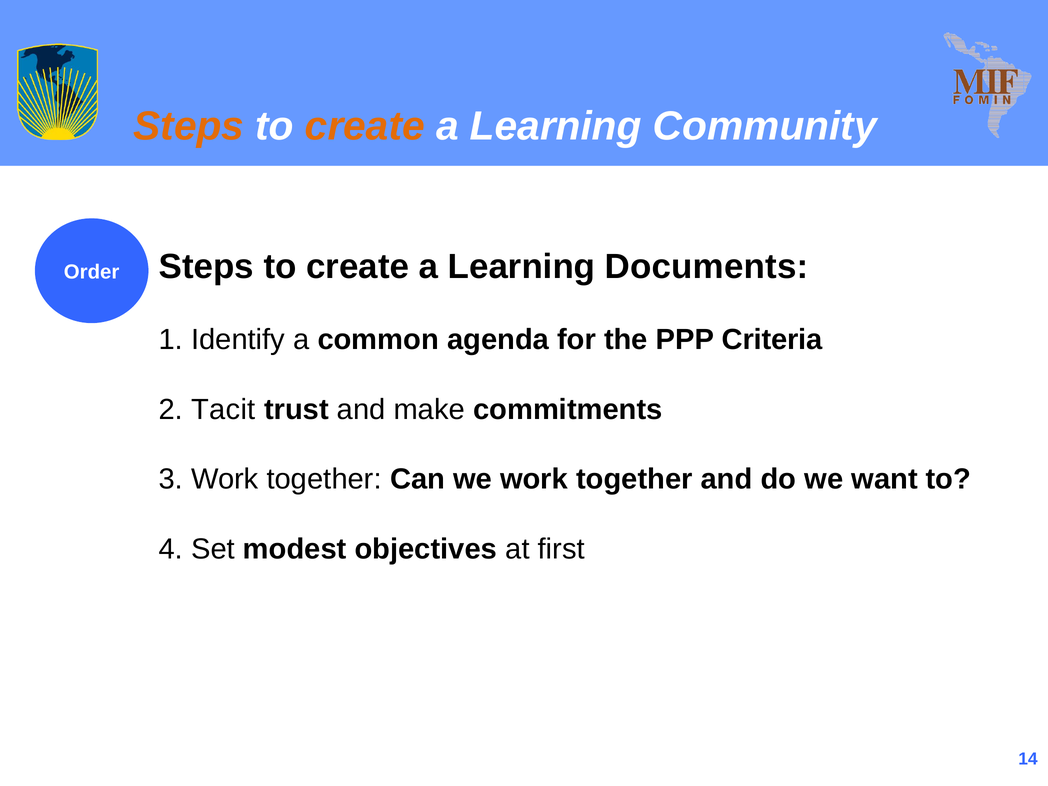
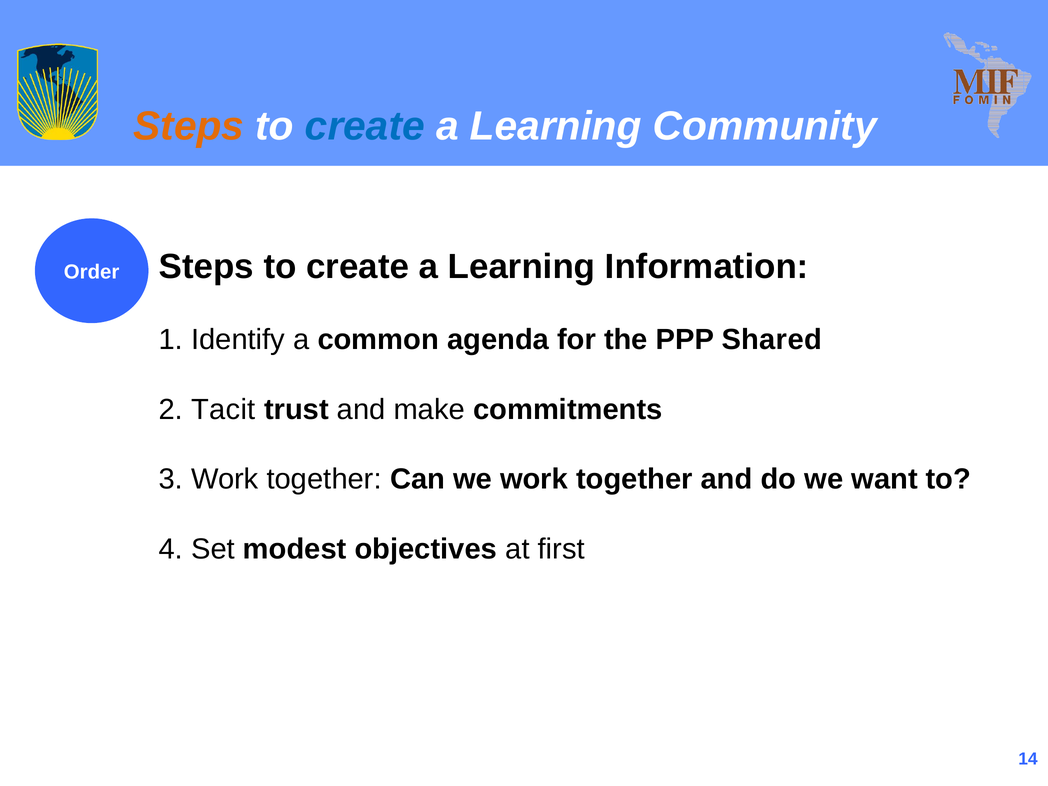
create colour: orange -> blue (365, 126)
Documents: Documents -> Information (707, 267)
Criteria: Criteria -> Shared (772, 340)
